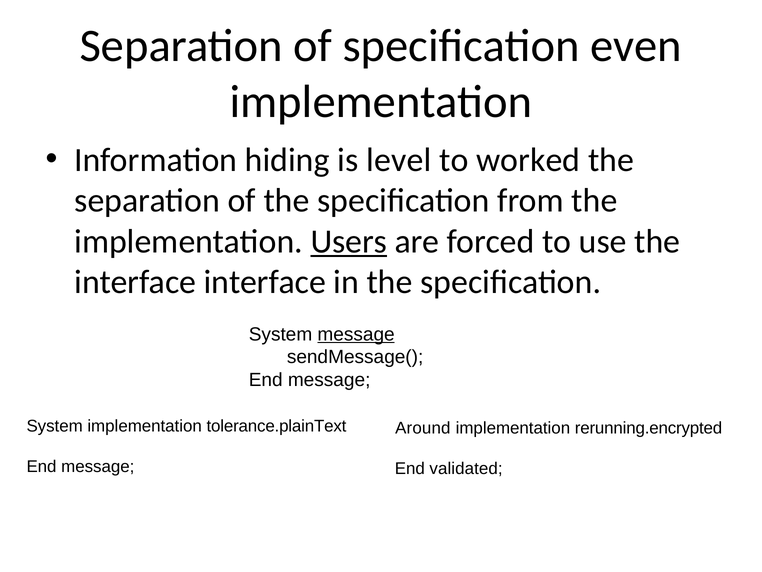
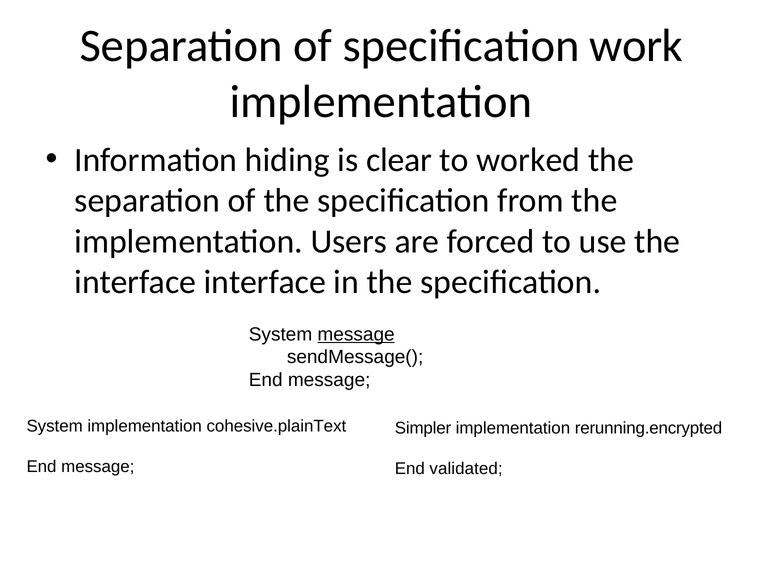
even: even -> work (636, 46)
level: level -> clear (399, 160)
Users underline: present -> none (349, 241)
tolerance.plainText: tolerance.plainText -> cohesive.plainText (276, 426)
Around: Around -> Simpler (423, 428)
